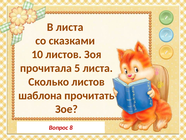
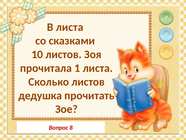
5: 5 -> 1 (77, 68)
шаблона: шаблона -> дедушка (40, 95)
